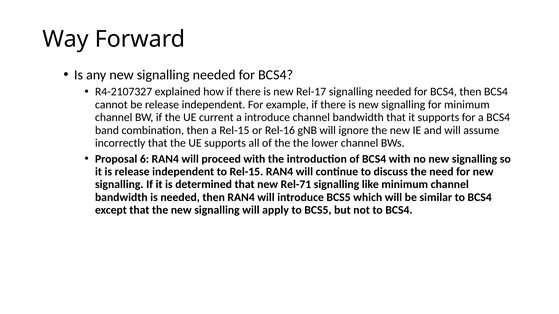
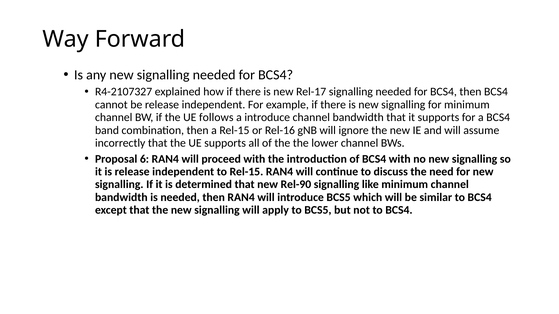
current: current -> follows (216, 118)
Rel-71: Rel-71 -> Rel-90 (296, 185)
